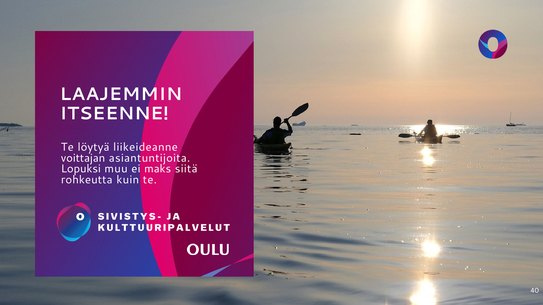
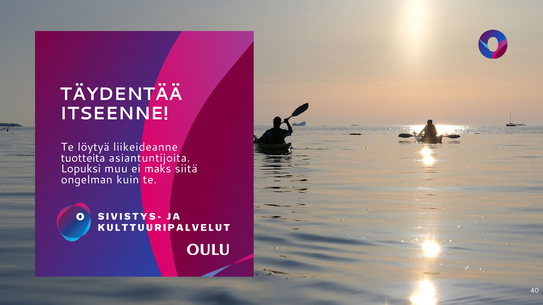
LAAJEMMIN: LAAJEMMIN -> TÄYDENTÄÄ (121, 94)
voittajan: voittajan -> tuotteita (83, 158)
rohkeutta: rohkeutta -> ongelman (87, 180)
